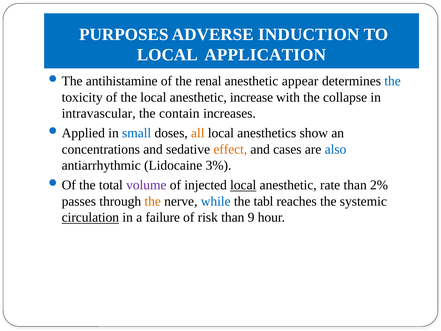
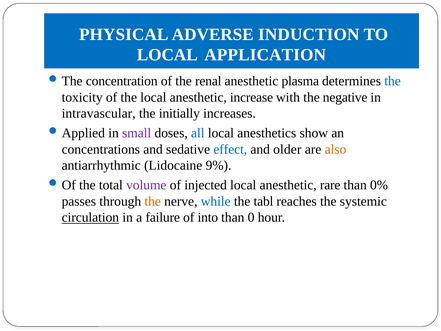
PURPOSES: PURPOSES -> PHYSICAL (124, 34)
antihistamine: antihistamine -> concentration (122, 81)
appear: appear -> plasma (300, 81)
collapse: collapse -> negative (345, 97)
contain: contain -> initially (179, 113)
small colour: blue -> purple (137, 133)
all colour: orange -> blue (198, 133)
effect colour: orange -> blue (230, 149)
cases: cases -> older (287, 149)
also colour: blue -> orange (336, 149)
3%: 3% -> 9% (219, 165)
local underline: present -> none (243, 185)
rate: rate -> rare (330, 185)
2%: 2% -> 0% (379, 185)
risk: risk -> into (208, 217)
9: 9 -> 0 (251, 217)
